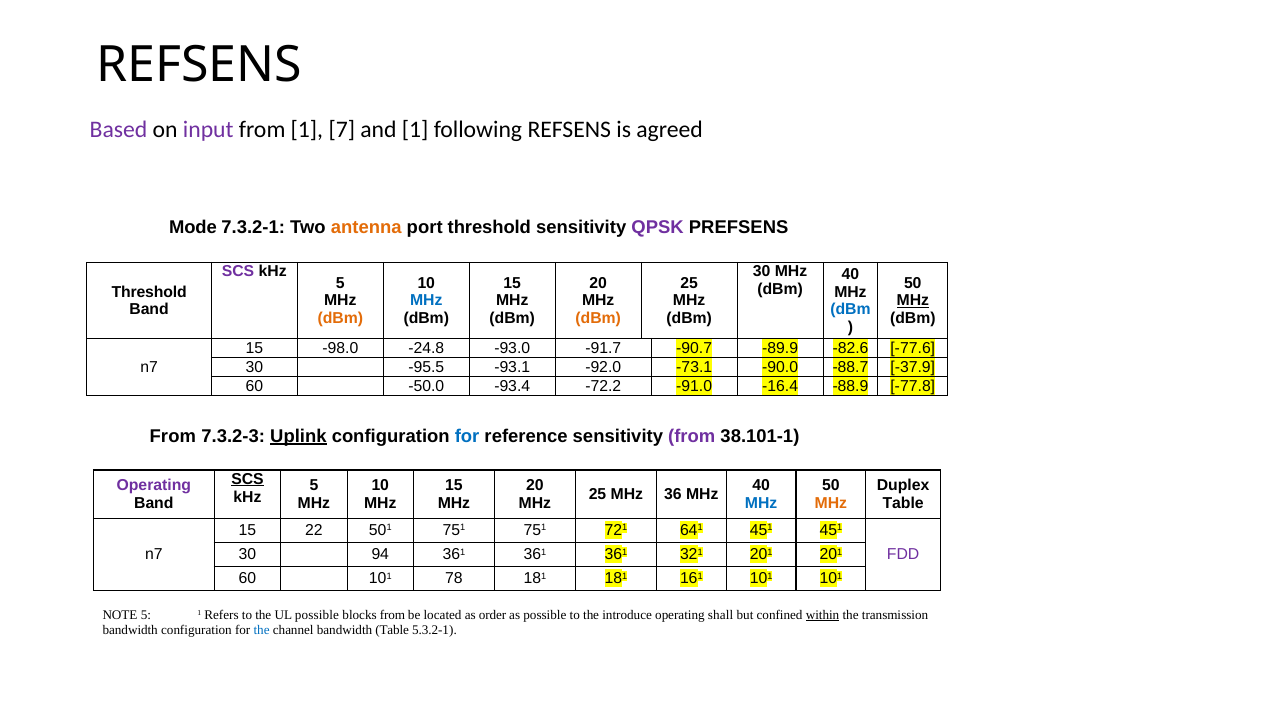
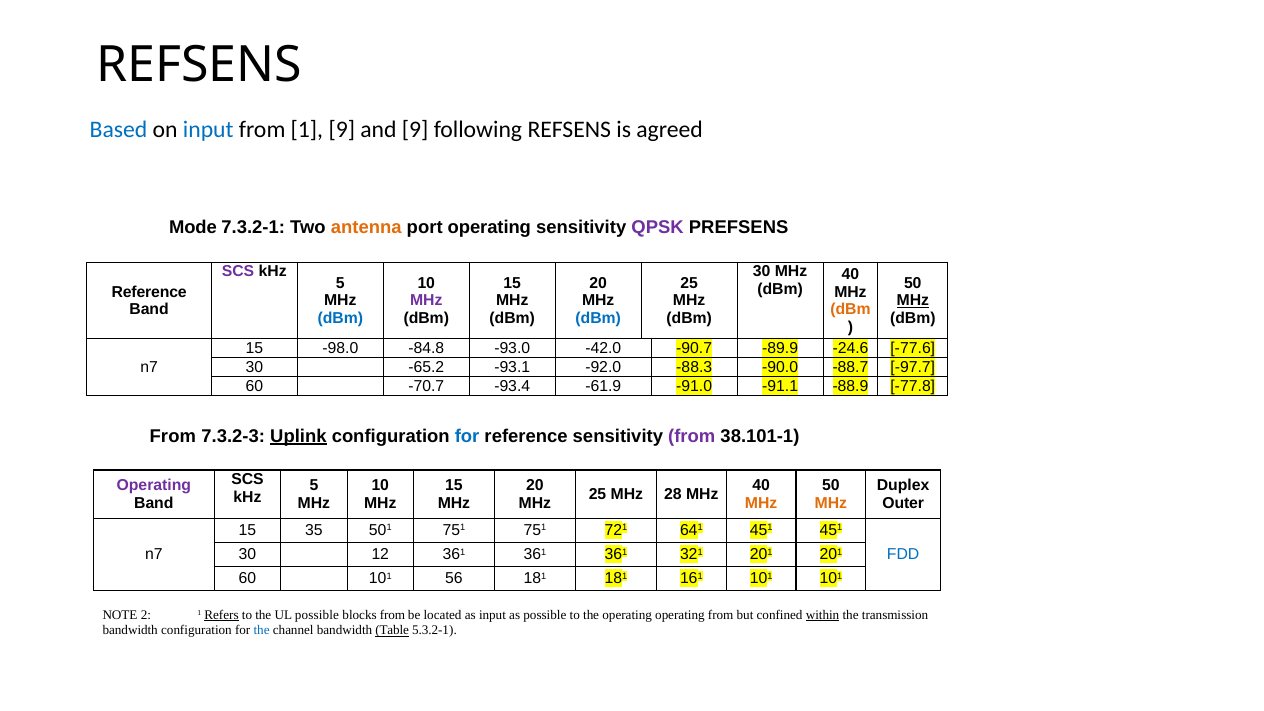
Based colour: purple -> blue (118, 130)
input colour: purple -> blue (208, 130)
1 7: 7 -> 9 (342, 130)
and 1: 1 -> 9 (415, 130)
port threshold: threshold -> operating (489, 228)
Threshold: Threshold -> Reference (149, 292)
MHz colour: blue -> purple (426, 301)
dBm colour: blue -> orange (850, 310)
dBm colour: orange -> blue (340, 318)
dBm colour: orange -> blue (598, 318)
-24.8: -24.8 -> -84.8 (426, 348)
-91.7: -91.7 -> -42.0 (603, 348)
-82.6: -82.6 -> -24.6 (850, 348)
-95.5: -95.5 -> -65.2 (426, 367)
-73.1: -73.1 -> -88.3 (694, 367)
-37.9: -37.9 -> -97.7 (913, 367)
-50.0: -50.0 -> -70.7 (426, 386)
-72.2: -72.2 -> -61.9 (603, 386)
-16.4: -16.4 -> -91.1 (780, 386)
SCS underline: present -> none (247, 479)
36: 36 -> 28 (673, 494)
MHz colour: blue -> orange (761, 503)
Table: Table -> Outer (903, 503)
22: 22 -> 35 (314, 530)
94: 94 -> 12 (380, 555)
FDD colour: purple -> blue (903, 555)
78: 78 -> 56 (454, 579)
NOTE 5: 5 -> 2 (146, 615)
Refers underline: none -> present (222, 615)
as order: order -> input (492, 615)
the introduce: introduce -> operating (627, 615)
operating shall: shall -> from (721, 615)
Table underline: none -> present (392, 631)
